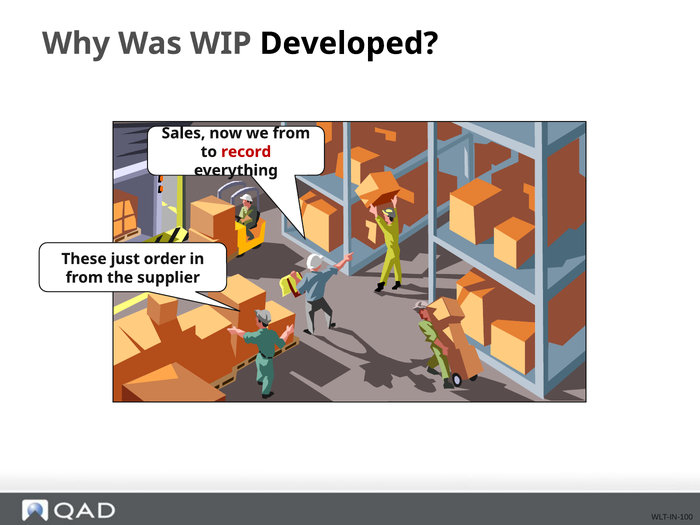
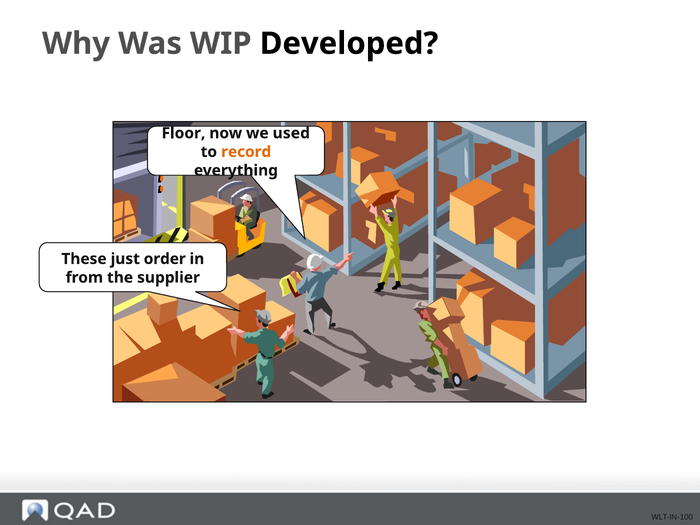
Sales: Sales -> Floor (183, 133)
we from: from -> used (291, 133)
record colour: red -> orange (246, 152)
